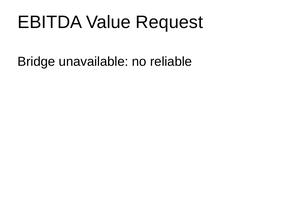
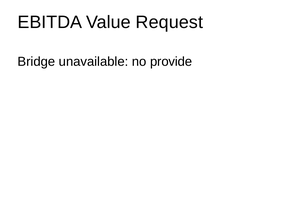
reliable: reliable -> provide (171, 61)
